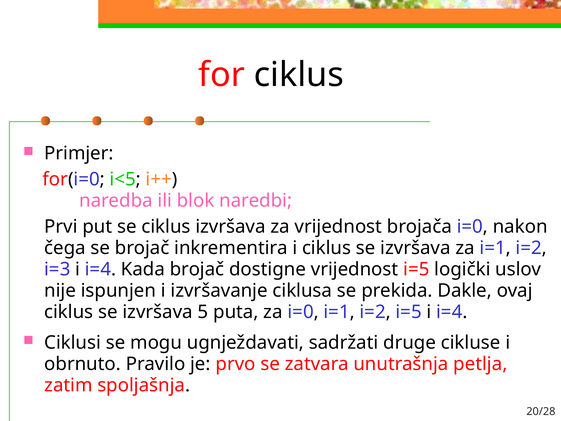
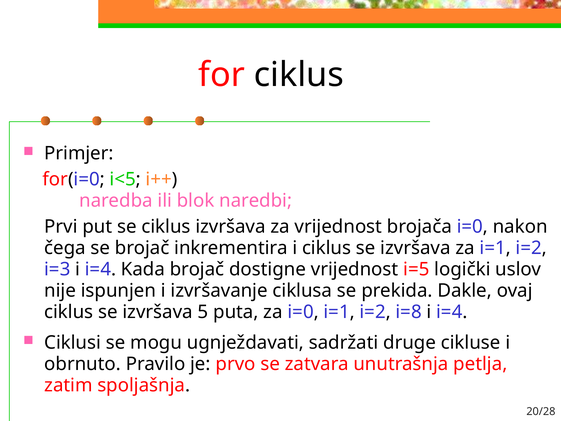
i=2 i=5: i=5 -> i=8 (409, 312)
